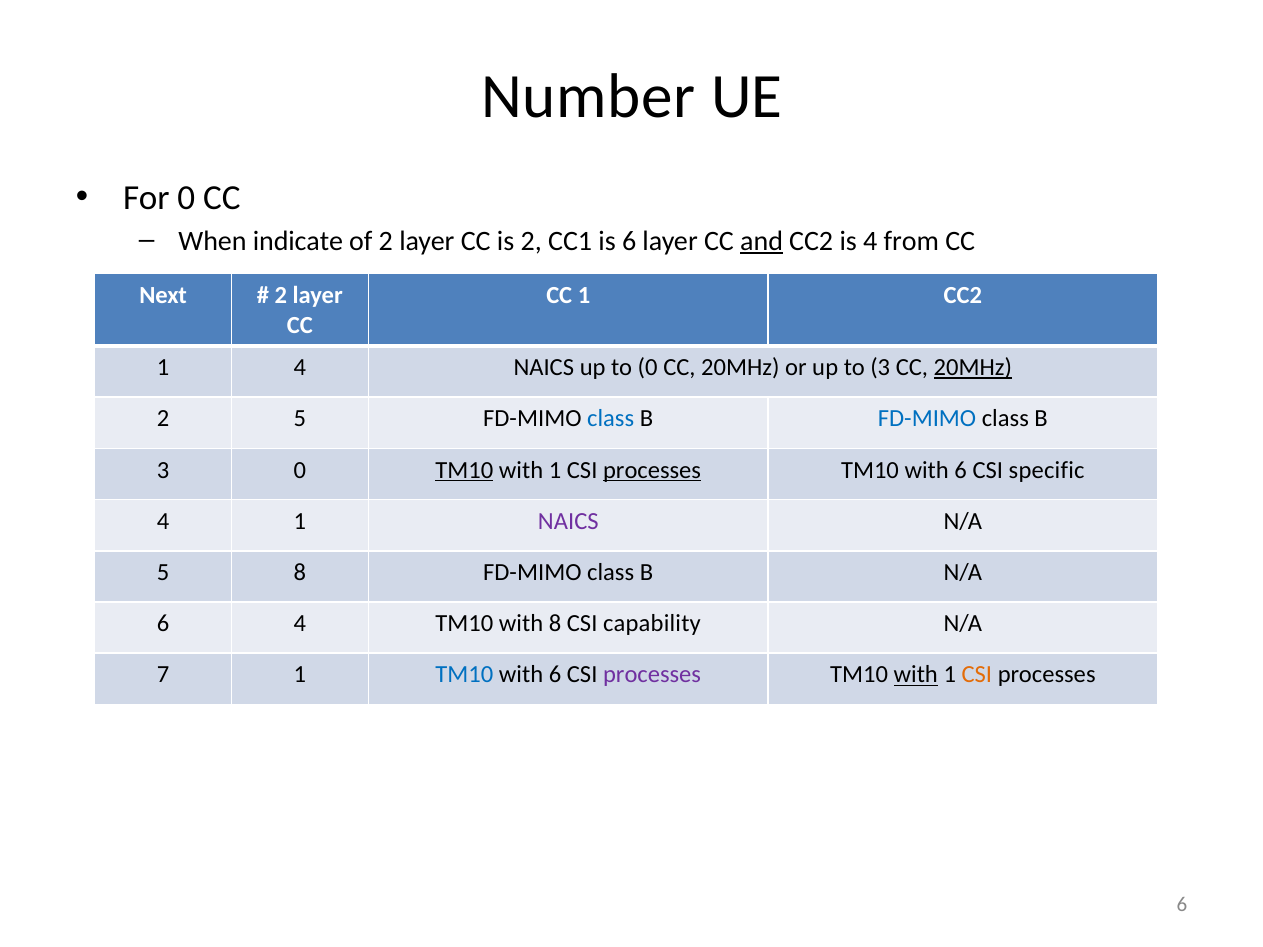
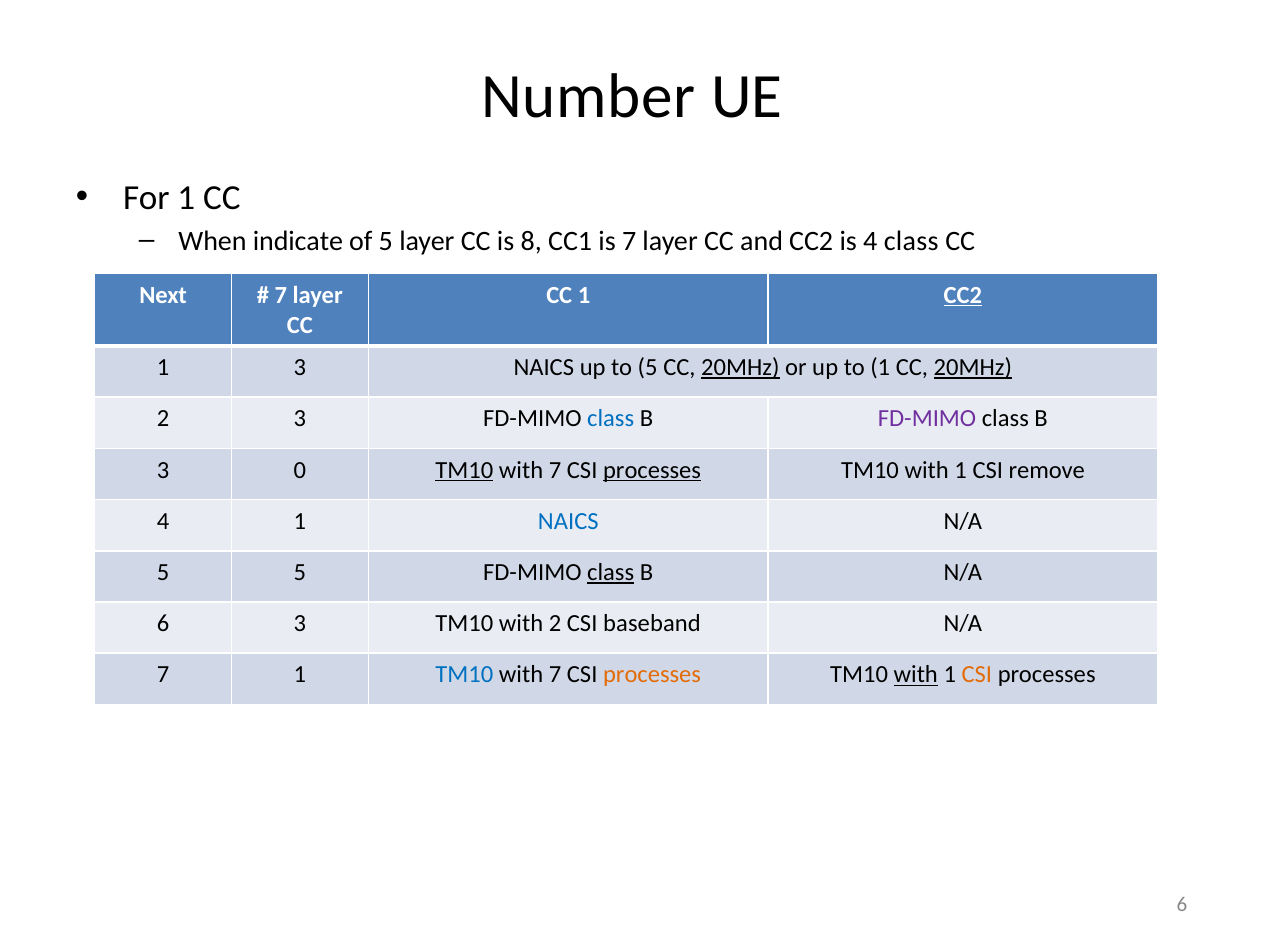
For 0: 0 -> 1 (186, 198)
of 2: 2 -> 5 (386, 241)
is 2: 2 -> 8 (531, 241)
is 6: 6 -> 7 (629, 241)
and underline: present -> none (762, 241)
4 from: from -> class (911, 241)
2: 2 -> 7 (281, 295)
CC2 underline: none -> present (963, 295)
1 4: 4 -> 3 (300, 368)
to 0: 0 -> 5 (648, 368)
20MHz underline: none -> present (740, 368)
to 3: 3 -> 1 (880, 368)
2 5: 5 -> 3 (300, 419)
FD-MIMO colour: blue -> purple (927, 419)
1: 1 -> 7 (555, 470)
6: 6 -> 1 (961, 470)
specific: specific -> remove (1047, 470)
NAICS colour: purple -> blue (568, 521)
5 8: 8 -> 5 (300, 573)
class underline: none -> present (611, 573)
6 4: 4 -> 3 (300, 624)
with 8: 8 -> 2 (555, 624)
capability: capability -> baseband (652, 624)
6: 6 -> 7 (555, 675)
processes colour: purple -> orange (652, 675)
